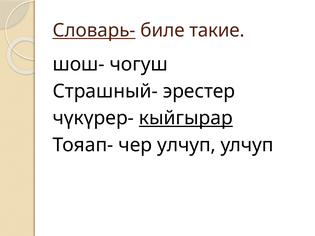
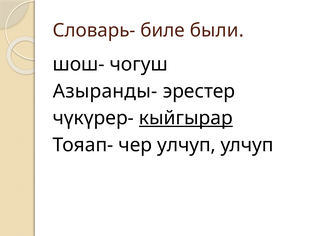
Словарь- underline: present -> none (94, 30)
такие: такие -> были (217, 30)
Страшный-: Страшный- -> Азыранды- (105, 91)
